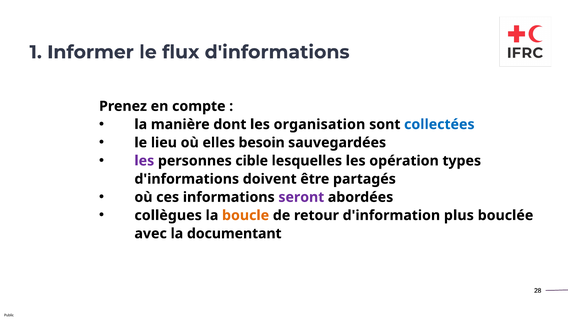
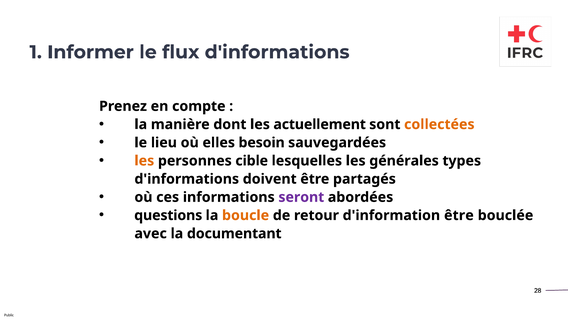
organisation: organisation -> actuellement (320, 125)
collectées colour: blue -> orange (439, 125)
les colour: purple -> orange (144, 161)
opération: opération -> générales (404, 161)
collègues: collègues -> questions (168, 216)
d'information plus: plus -> être (459, 216)
